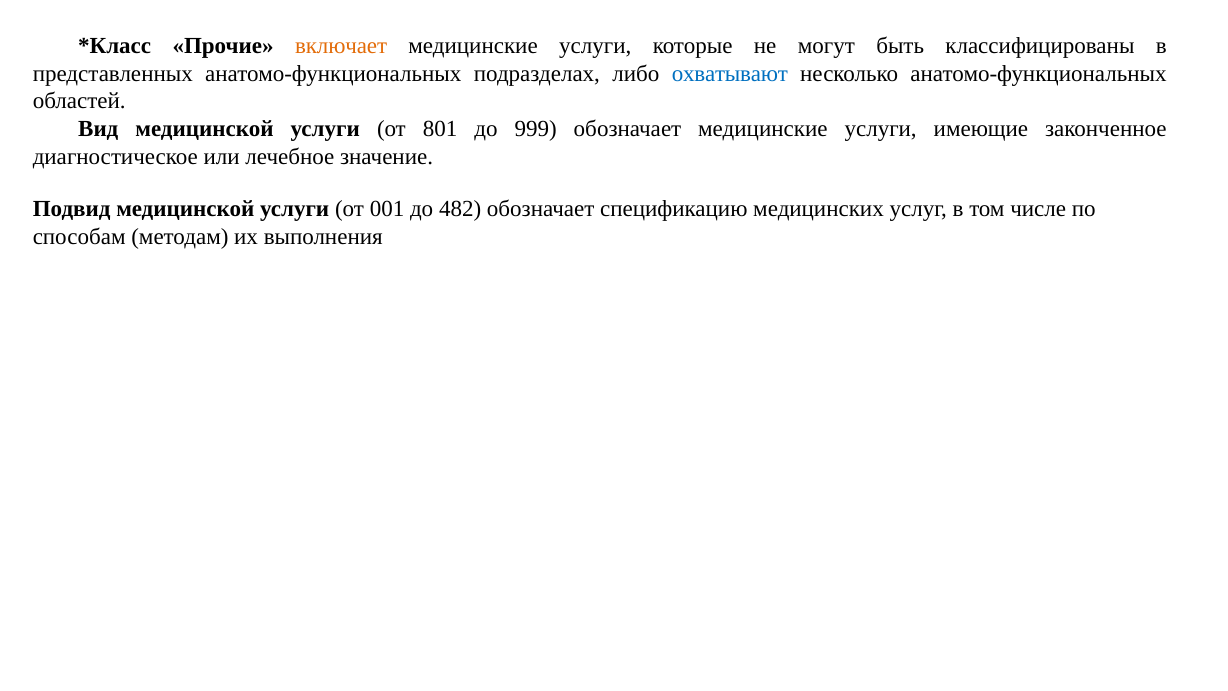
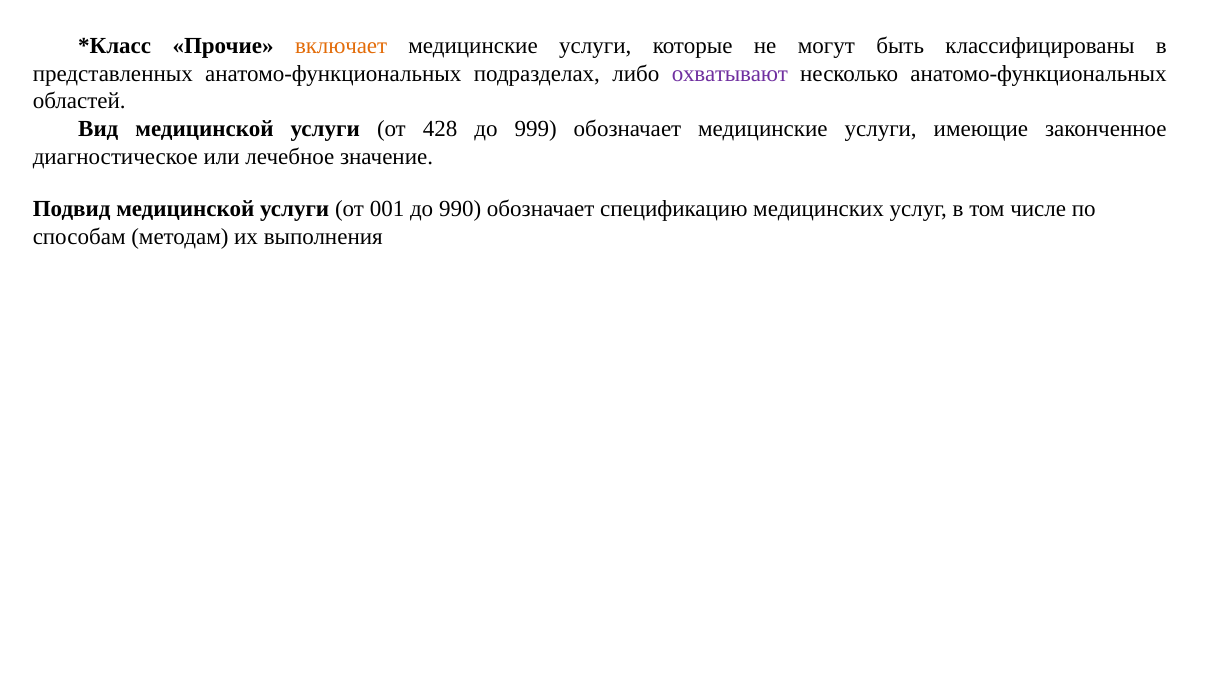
охватывают colour: blue -> purple (730, 74)
801: 801 -> 428 (440, 129)
482: 482 -> 990 (460, 209)
